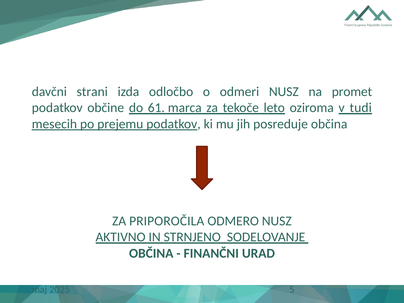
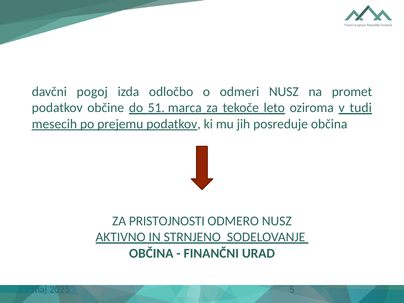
strani: strani -> pogoj (92, 92)
61: 61 -> 51 (156, 108)
PRIPOROČILA: PRIPOROČILA -> PRISTOJNOSTI (167, 221)
